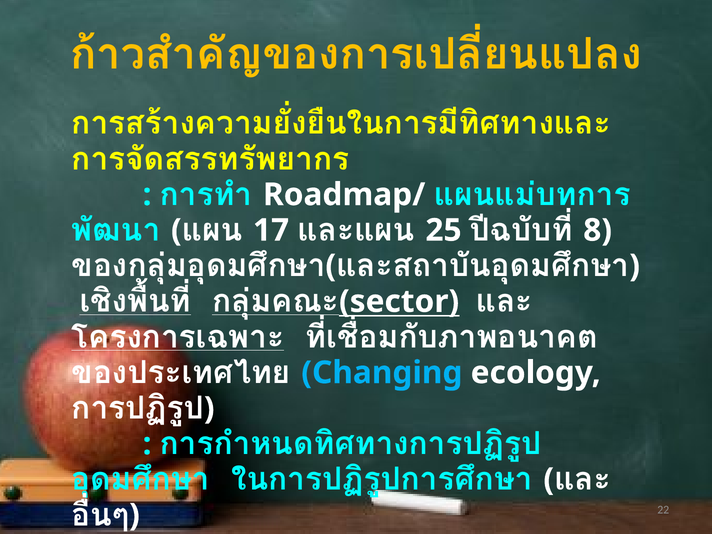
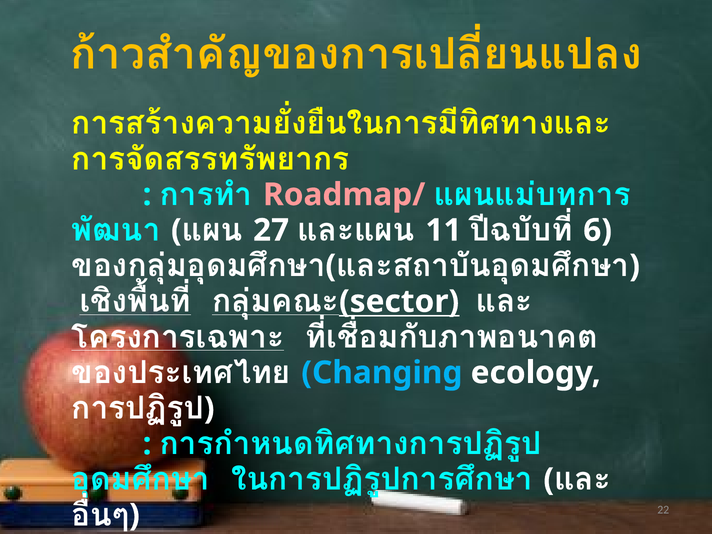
Roadmap/ colour: white -> pink (344, 195)
17: 17 -> 27 (271, 230)
25: 25 -> 11 (443, 230)
8: 8 -> 6 (598, 230)
